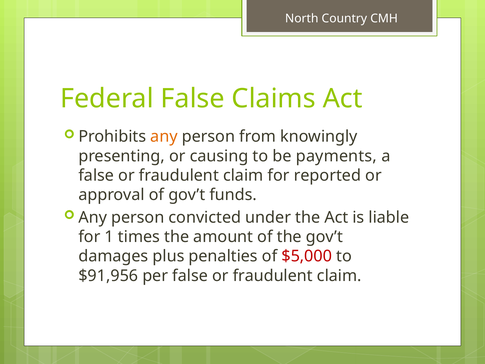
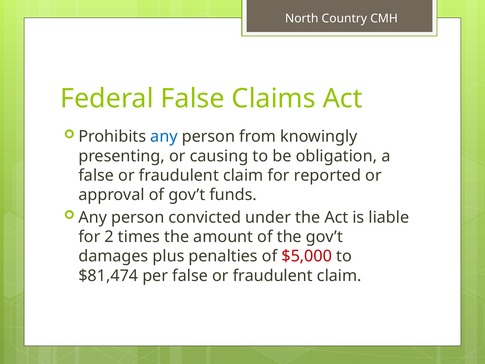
any colour: orange -> blue (164, 137)
payments: payments -> obligation (336, 156)
1: 1 -> 2 (109, 237)
$91,956: $91,956 -> $81,474 (108, 276)
